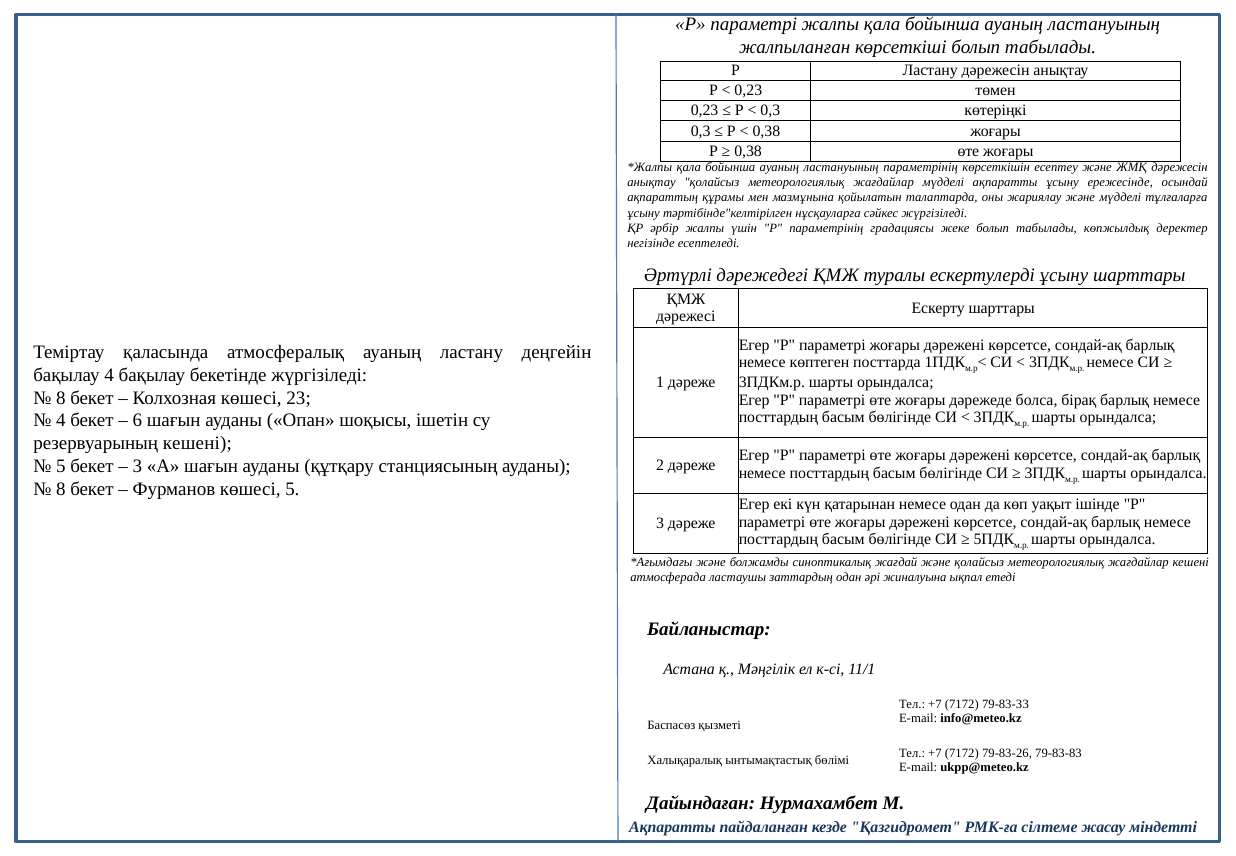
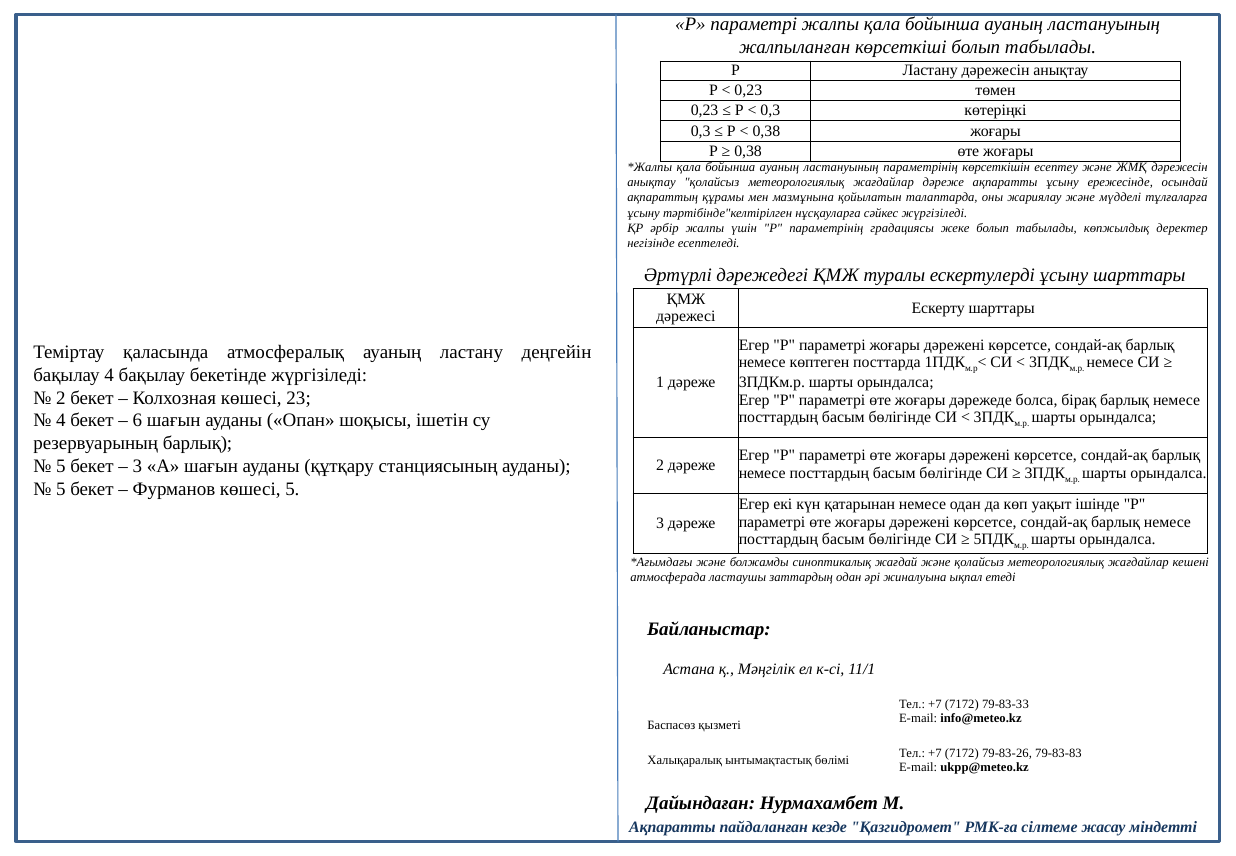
жағдайлар мүдделі: мүдделі -> дәреже (943, 183)
8: 8 -> 2 (61, 398)
резервуарының кешені: кешені -> барлық (198, 443)
8: 8 -> 5 (61, 489)
